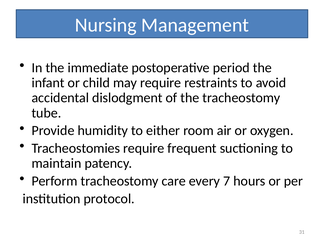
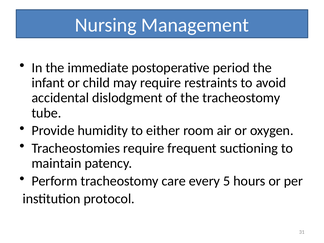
7: 7 -> 5 (227, 181)
